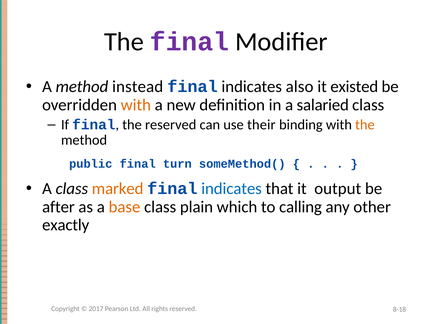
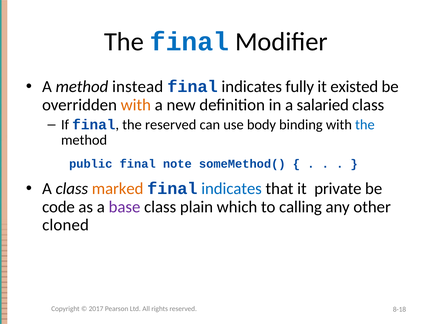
final colour: purple -> blue (190, 42)
also: also -> fully (300, 87)
their: their -> body (261, 125)
the colour: orange -> blue (365, 125)
turn: turn -> note (177, 164)
output: output -> private (338, 189)
after: after -> code (58, 207)
base colour: orange -> purple (124, 207)
exactly: exactly -> cloned (66, 225)
